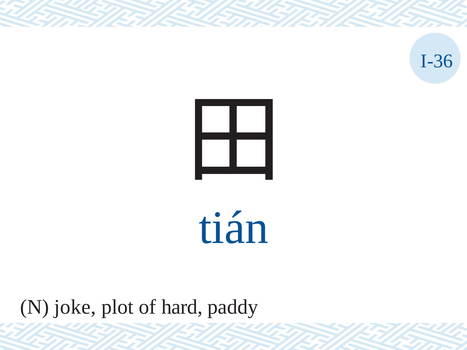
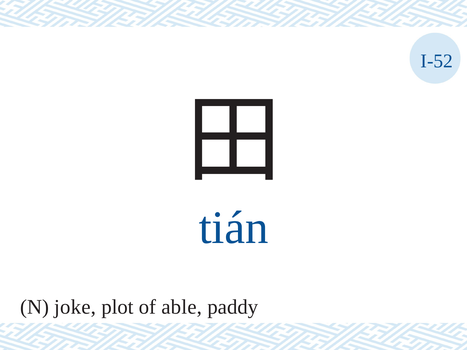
I-36: I-36 -> I-52 (437, 61)
hard: hard -> able (182, 307)
